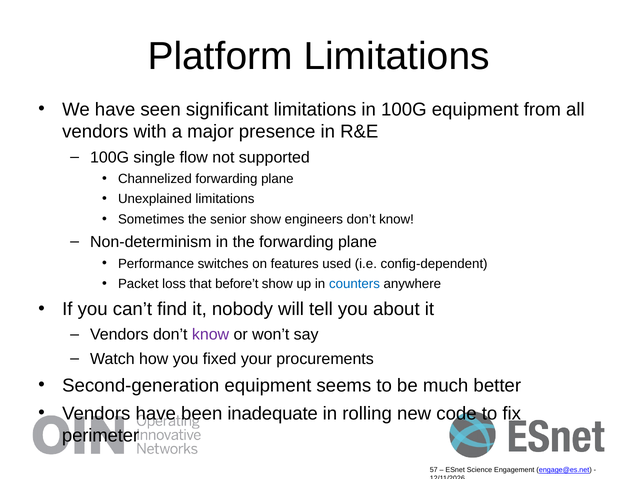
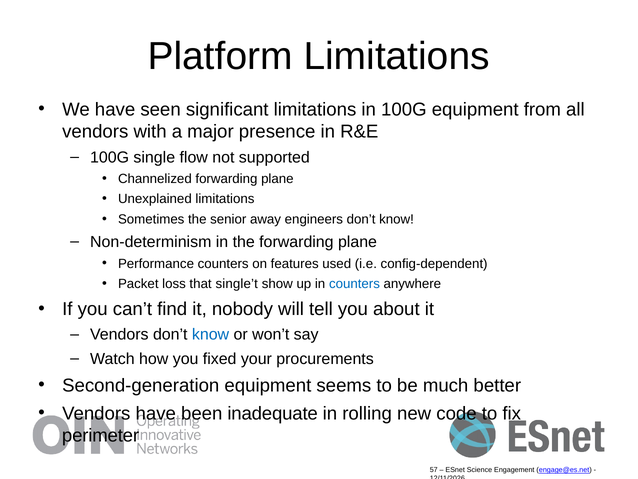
senior show: show -> away (266, 219)
Performance switches: switches -> counters (223, 263)
before’t: before’t -> single’t (237, 284)
know colour: purple -> blue (211, 334)
